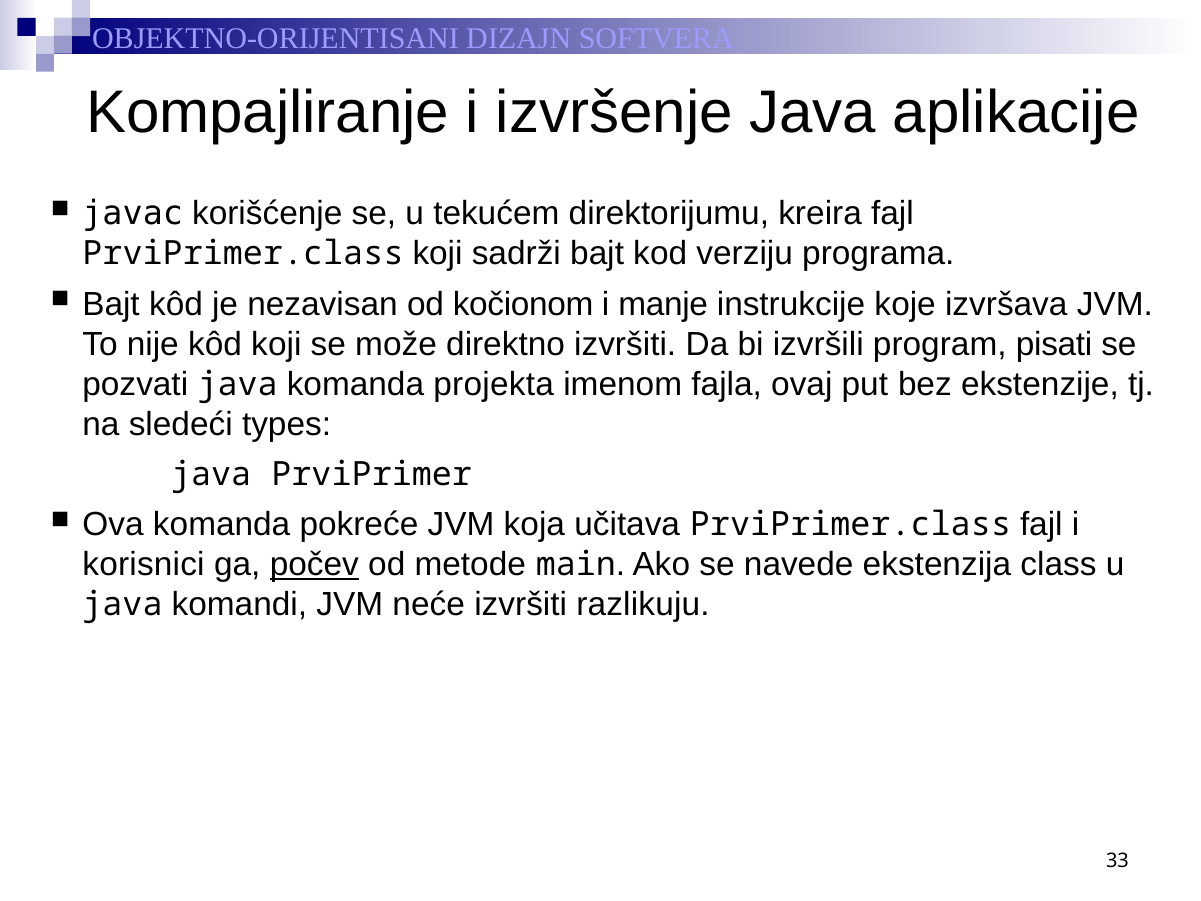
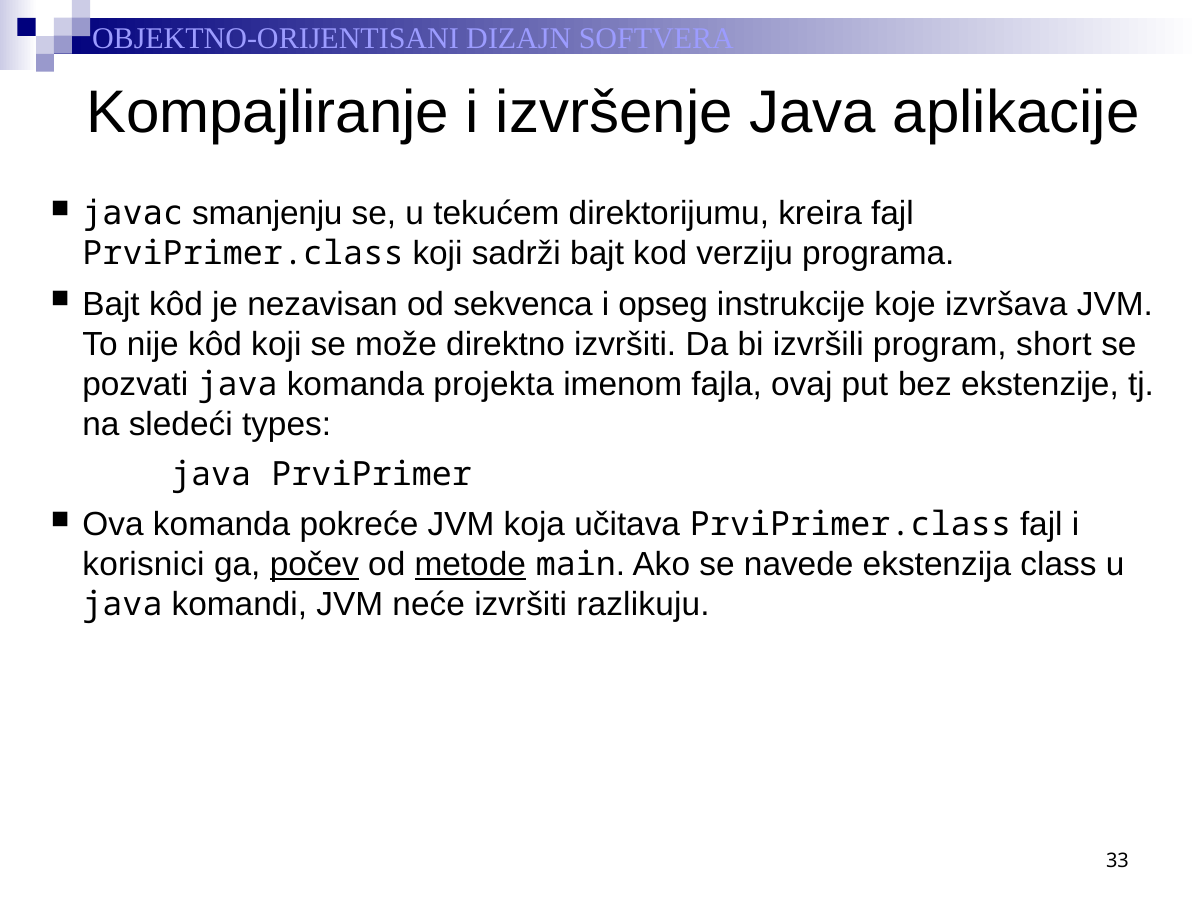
korišćenje: korišćenje -> smanjenju (267, 214)
kočionom: kočionom -> sekvenca (523, 304)
manje: manje -> opseg (663, 304)
pisati: pisati -> short (1054, 344)
metode underline: none -> present (470, 564)
